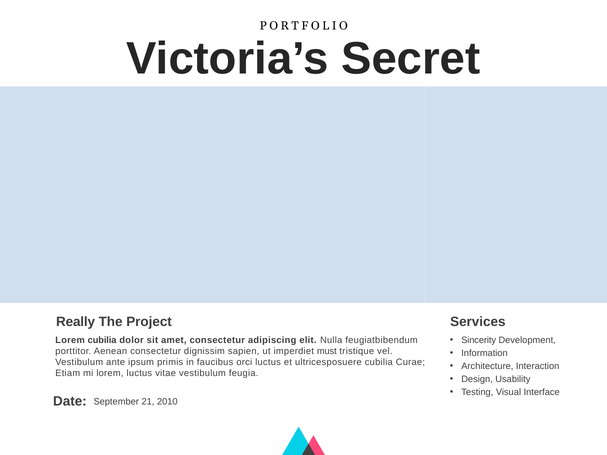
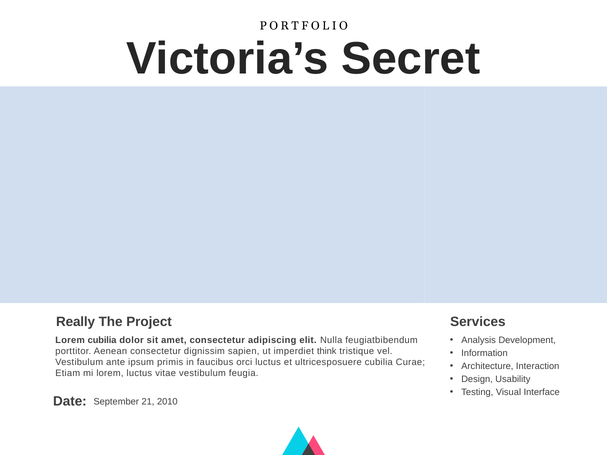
Sincerity: Sincerity -> Analysis (479, 340)
must: must -> think (327, 351)
